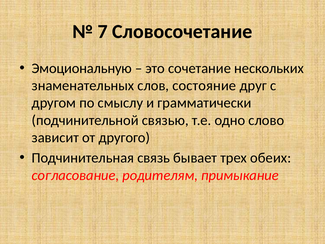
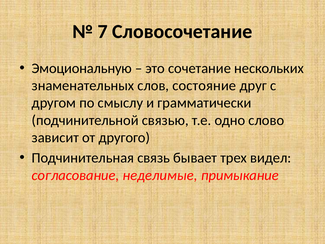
обеих: обеих -> видел (271, 158)
родителям: родителям -> неделимые (160, 175)
